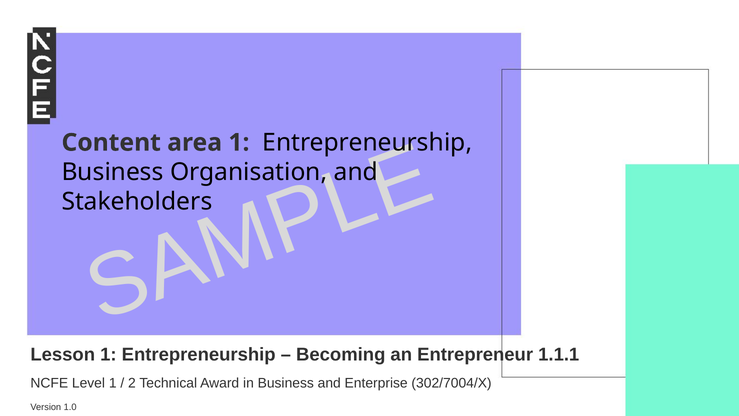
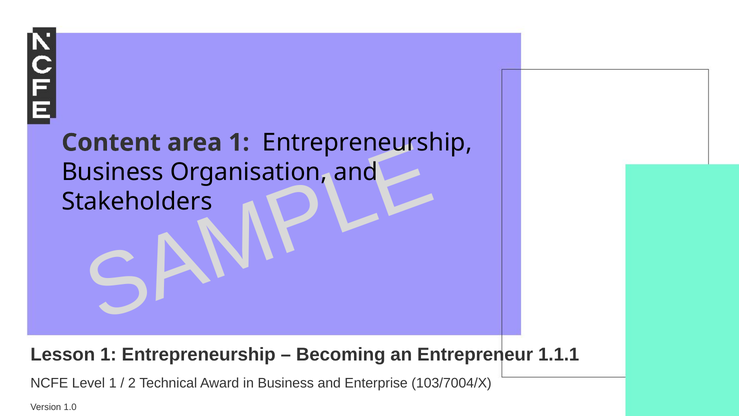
302/7004/X: 302/7004/X -> 103/7004/X (452, 383)
